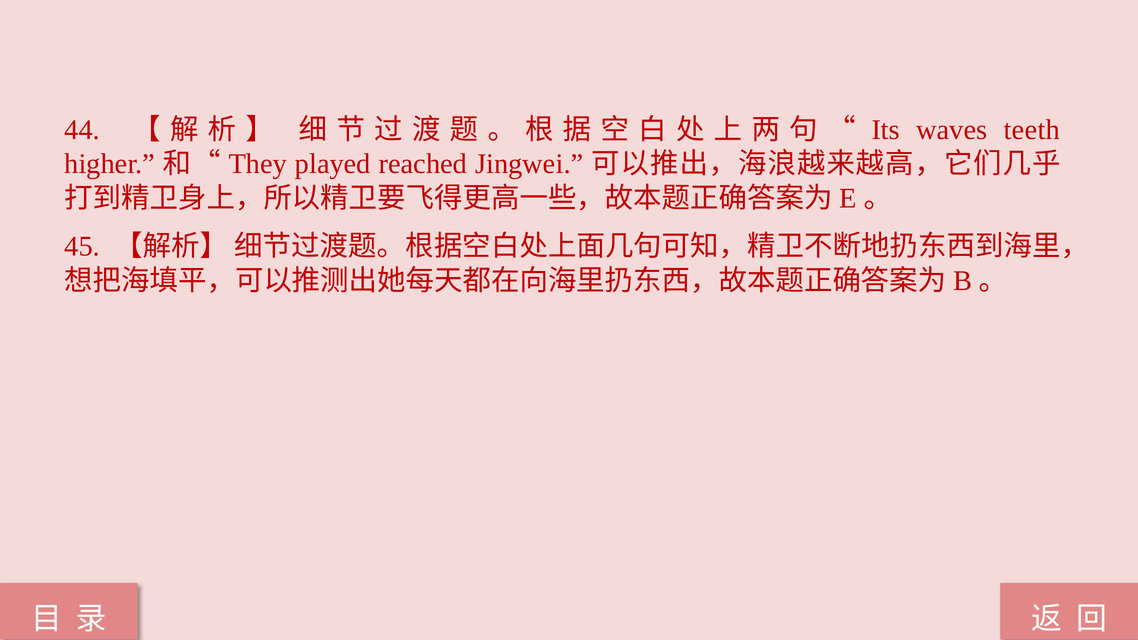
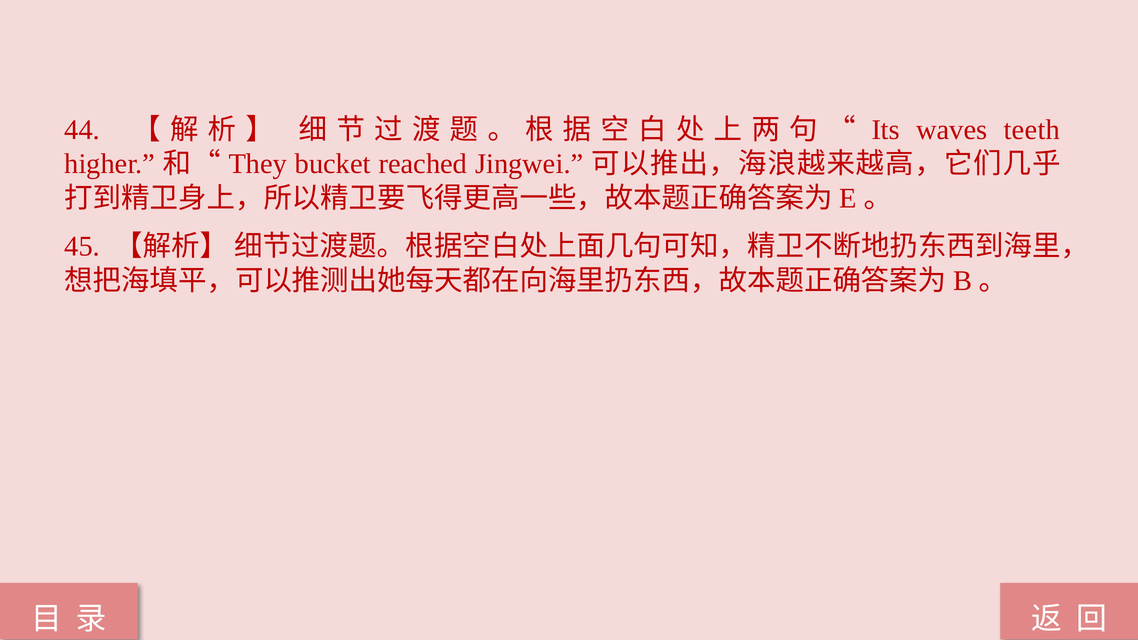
played: played -> bucket (333, 164)
